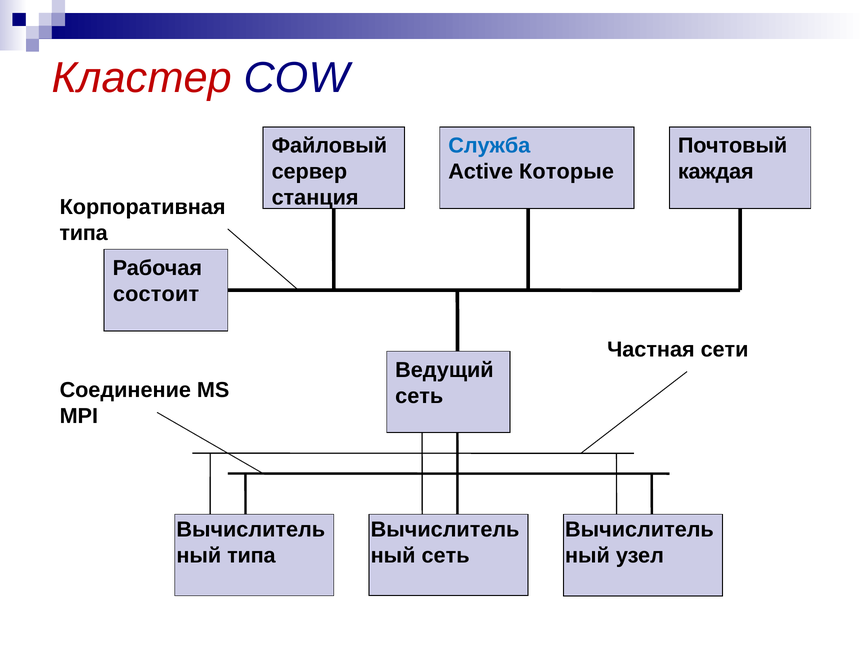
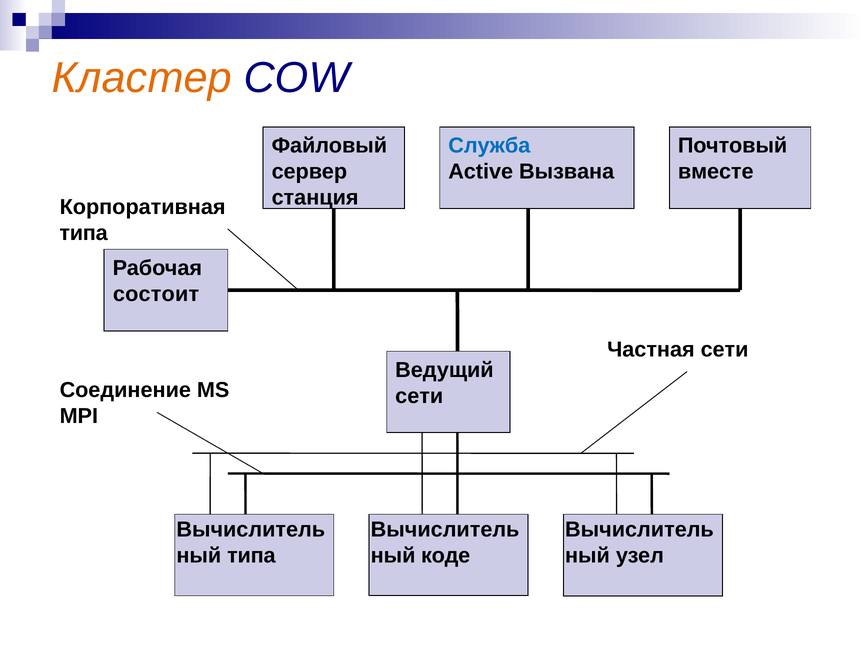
Кластер colour: red -> orange (142, 78)
Которые: Которые -> Вызвана (567, 172)
каждая: каждая -> вместе (716, 172)
сеть: сеть -> сети (419, 396)
сеть: сеть -> коде (446, 555)
